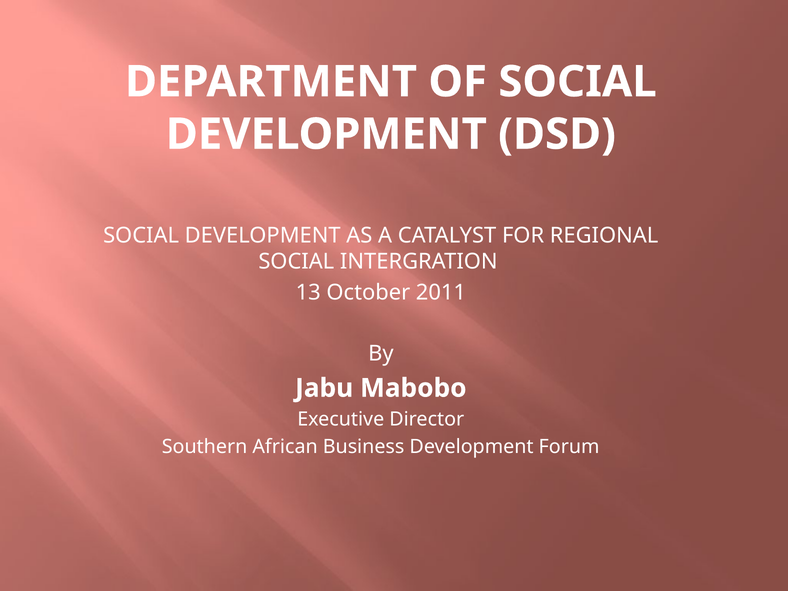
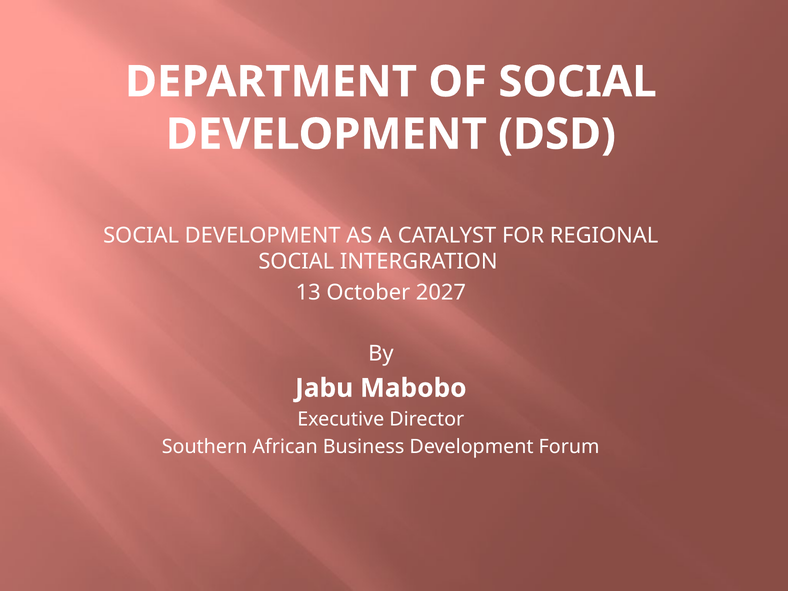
2011: 2011 -> 2027 (441, 292)
